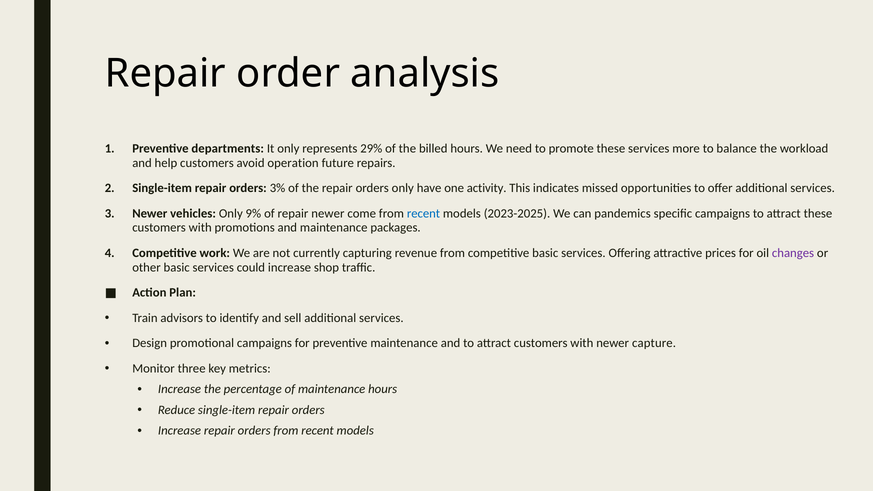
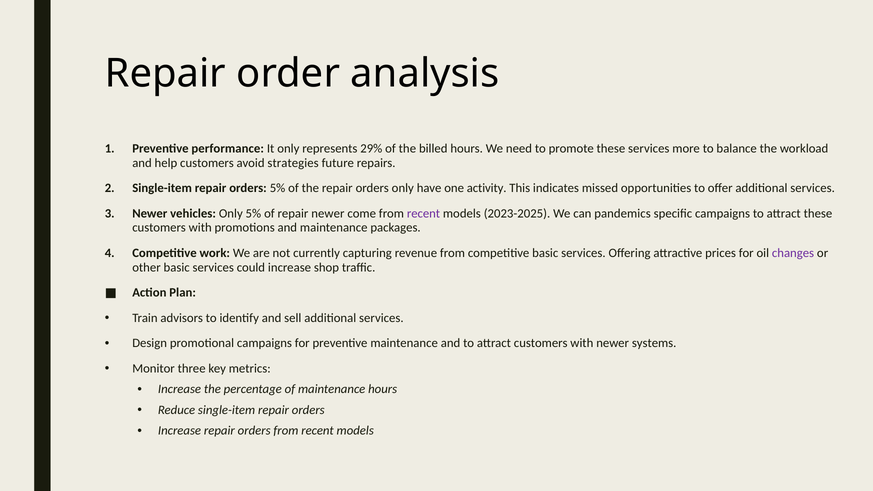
departments: departments -> performance (228, 148)
operation: operation -> strategies (293, 163)
orders 3%: 3% -> 5% (278, 188)
Only 9%: 9% -> 5% (253, 213)
recent colour: blue -> purple (423, 213)
capture: capture -> systems (654, 343)
